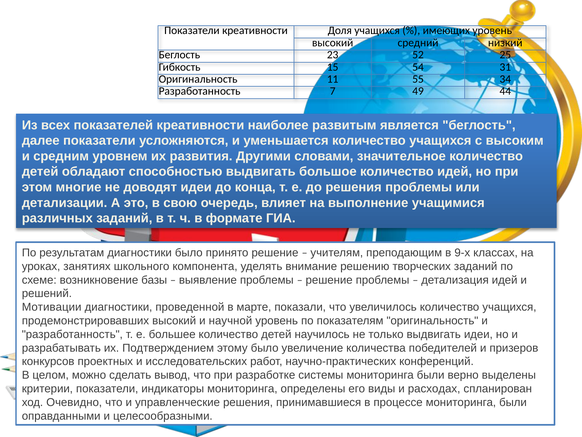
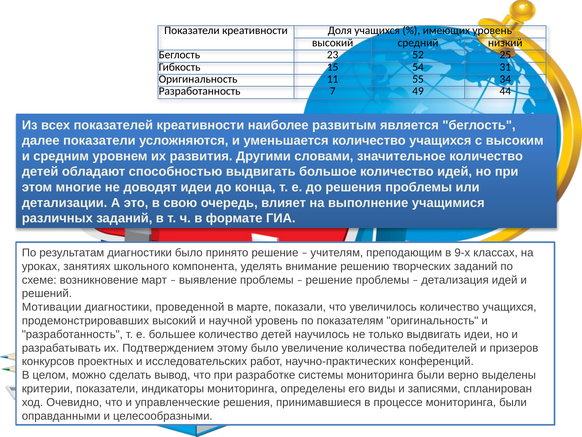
базы: базы -> март (154, 280)
расходах: расходах -> записями (434, 388)
